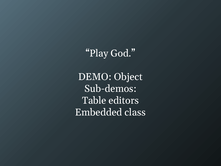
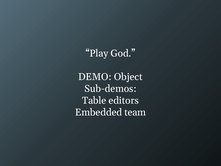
class: class -> team (135, 112)
